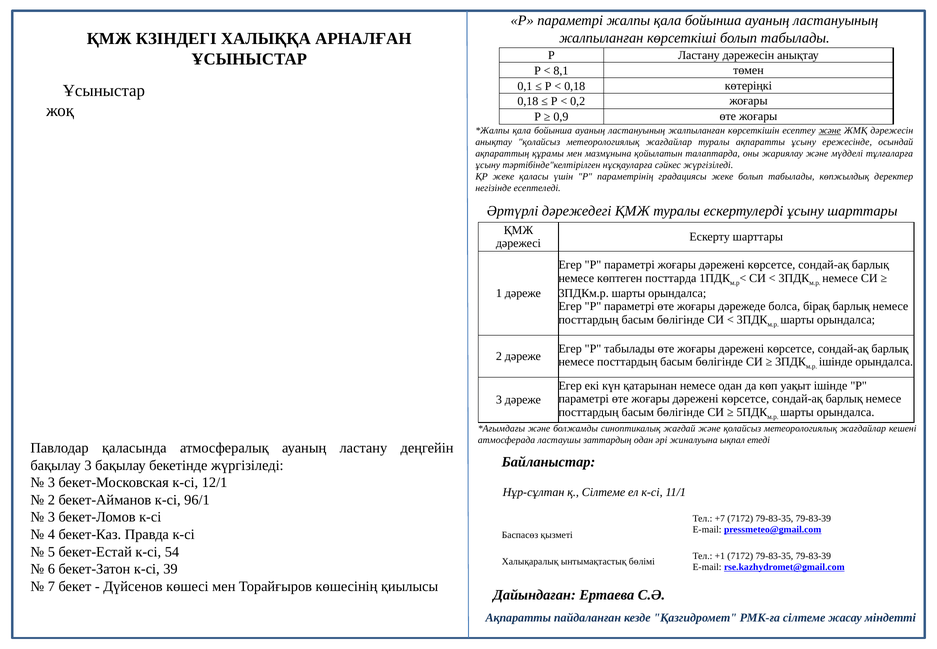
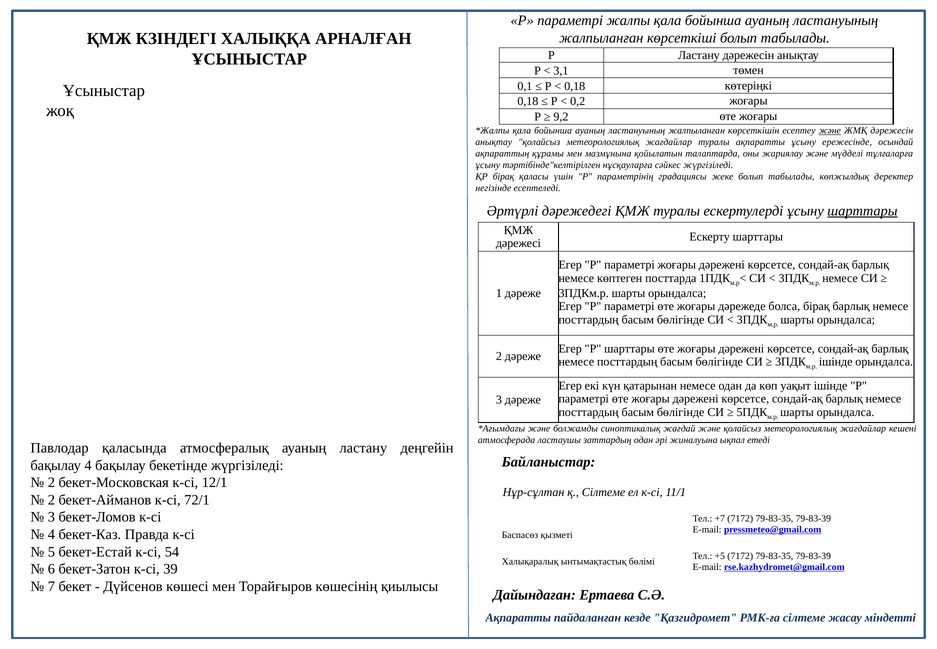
8,1: 8,1 -> 3,1 (561, 71)
0,9: 0,9 -> 9,2 (561, 117)
ҚР жеке: жеке -> бірақ (503, 176)
шарттары underline: none -> present (862, 211)
Р табылады: табылады -> шарттары (629, 348)
бақылау 3: 3 -> 4 (88, 465)
3: 3 -> 2 (51, 482)
96/1: 96/1 -> 72/1 (197, 500)
+1: +1 -> +5 (720, 556)
